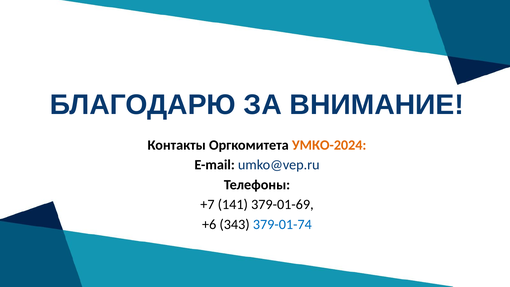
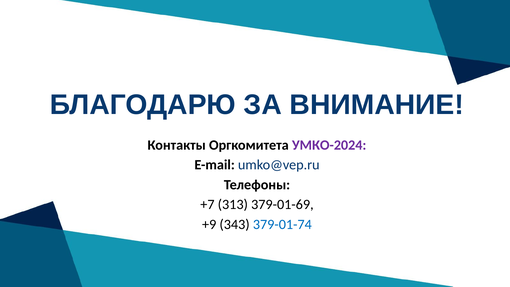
УМКО-2024 colour: orange -> purple (329, 145)
141: 141 -> 313 (233, 205)
+6: +6 -> +9 (209, 224)
